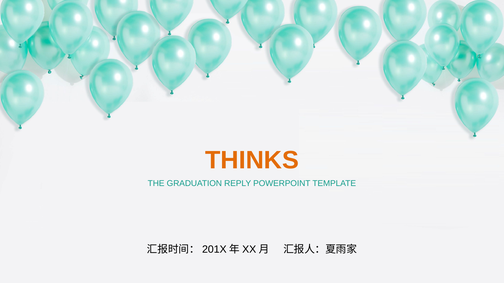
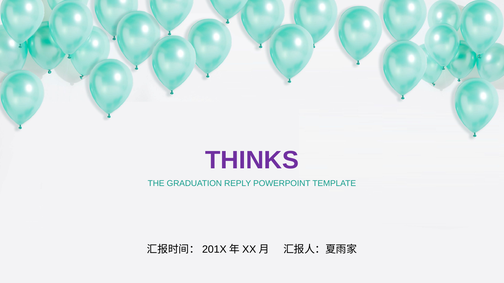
THINKS colour: orange -> purple (252, 160)
